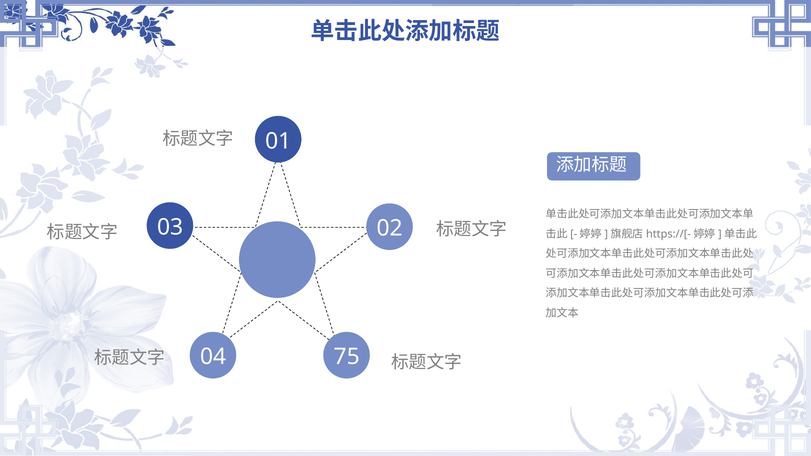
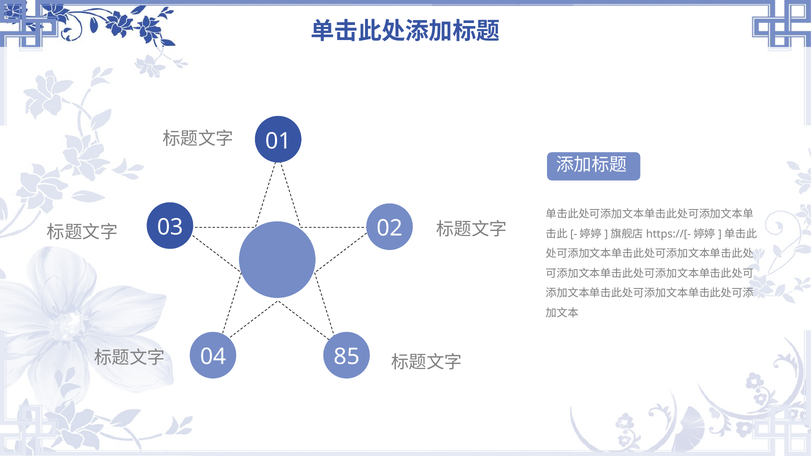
75: 75 -> 85 (347, 357)
